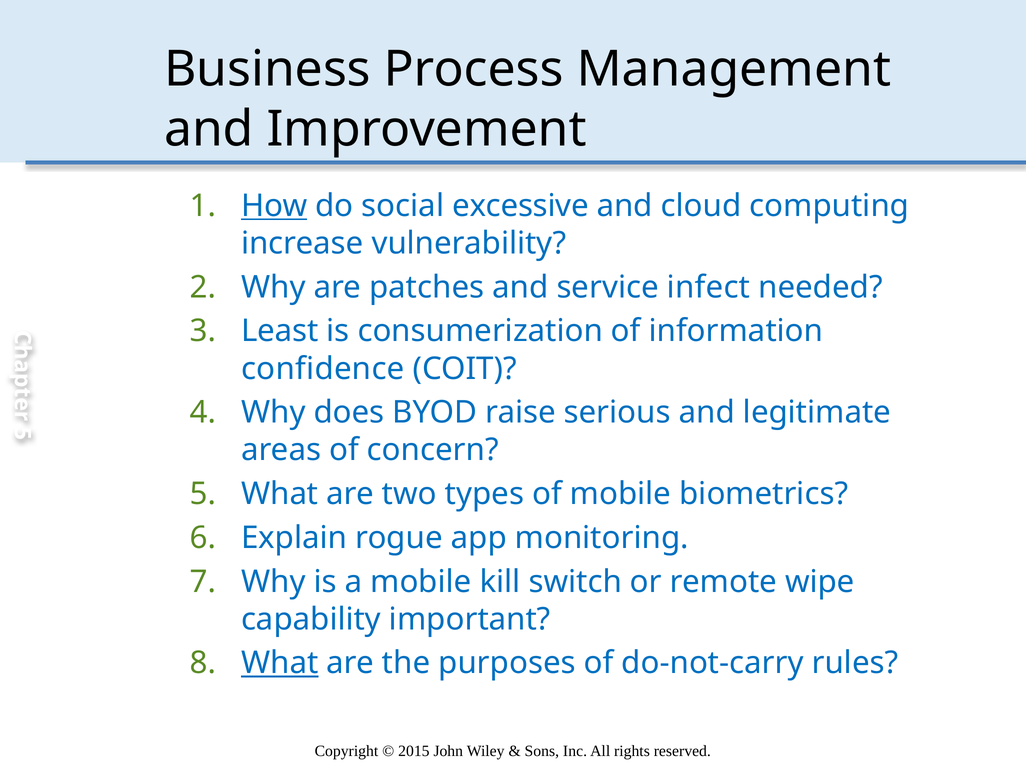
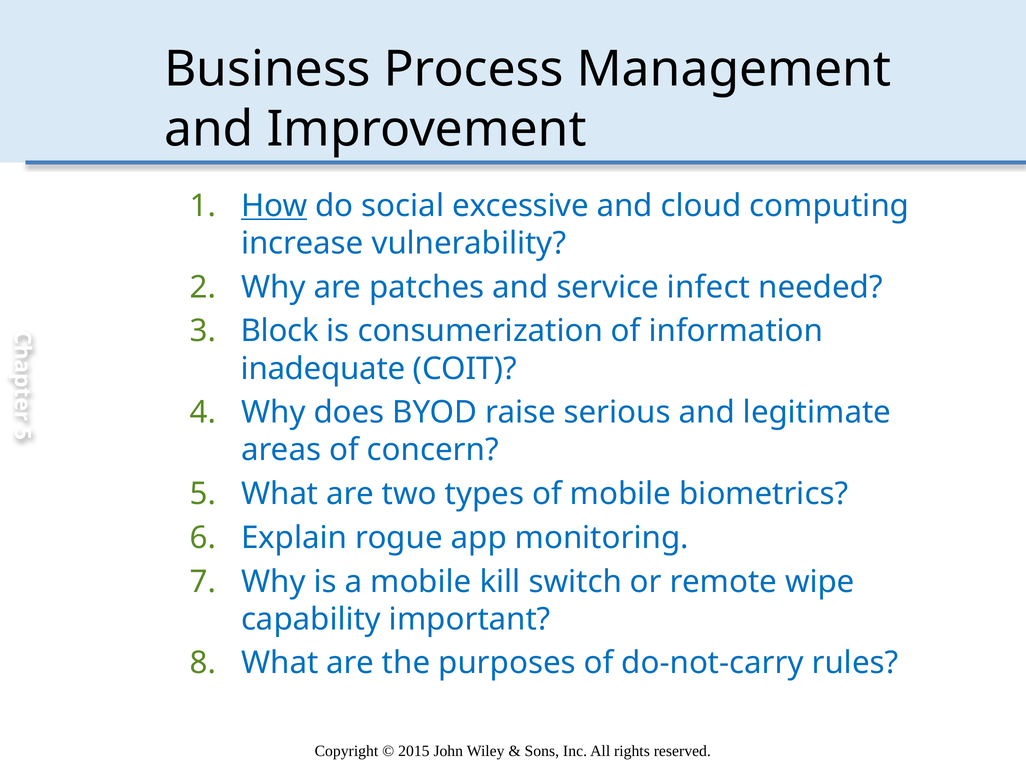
Least: Least -> Block (280, 331)
confidence: confidence -> inadequate (323, 368)
What underline: present -> none (280, 663)
